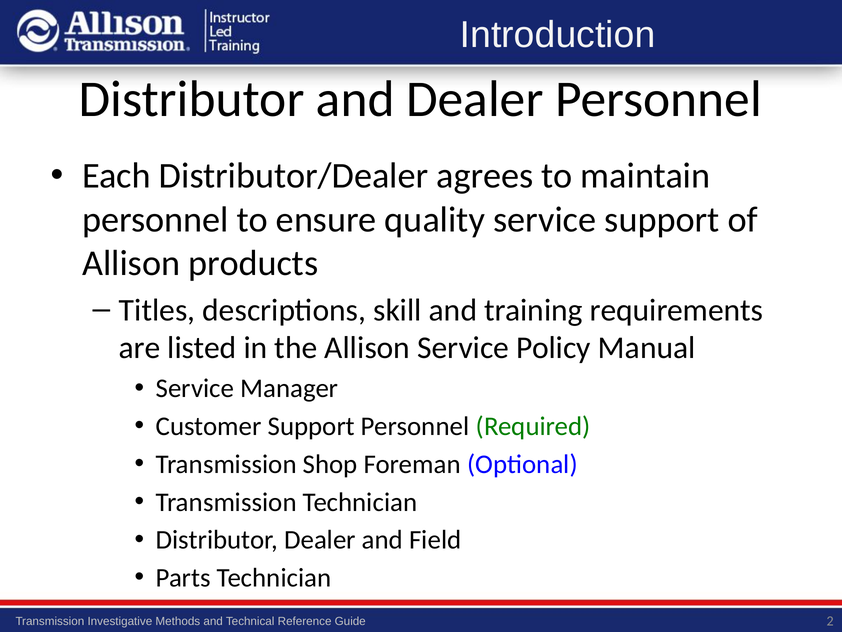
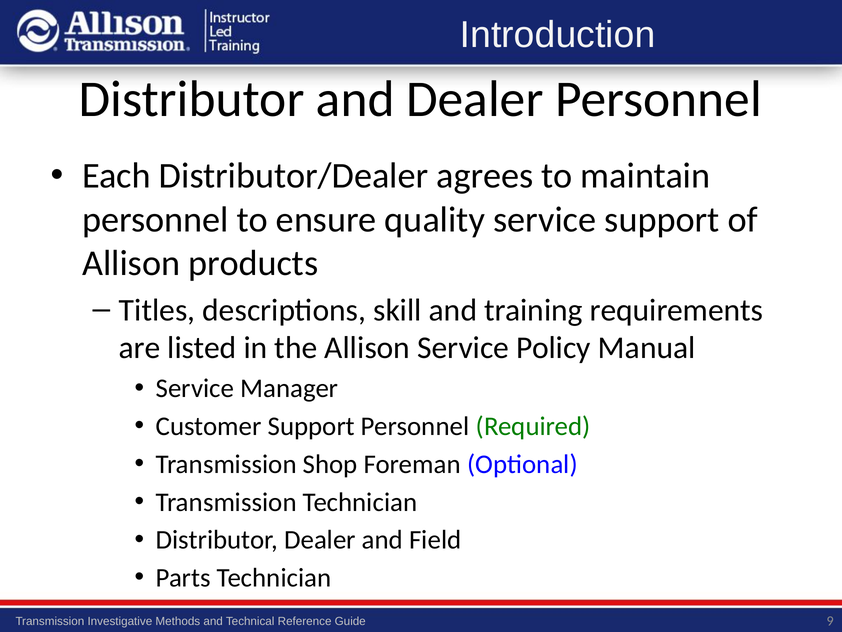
2: 2 -> 9 (830, 621)
